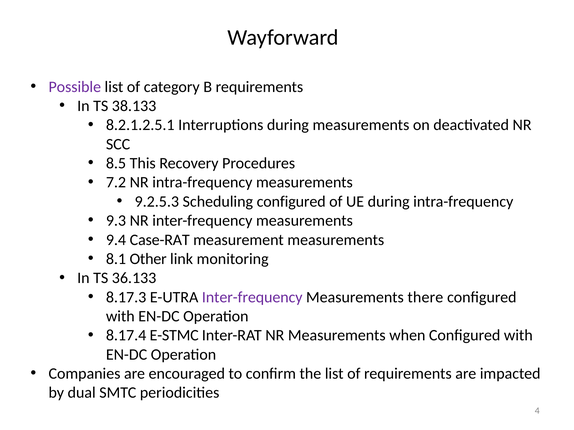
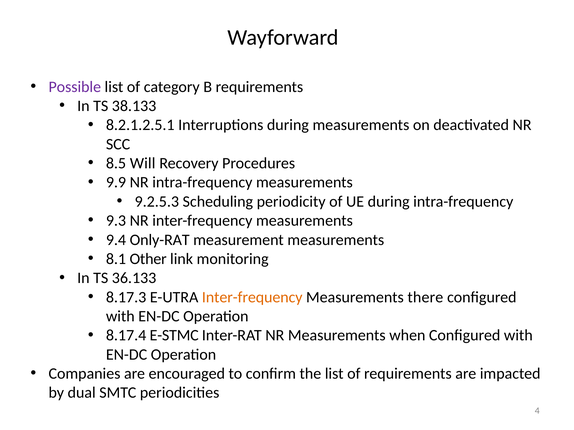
This: This -> Will (143, 163)
7.2: 7.2 -> 9.9 (116, 183)
Scheduling configured: configured -> periodicity (291, 202)
Case-RAT: Case-RAT -> Only-RAT (160, 240)
Inter-frequency colour: purple -> orange (252, 297)
